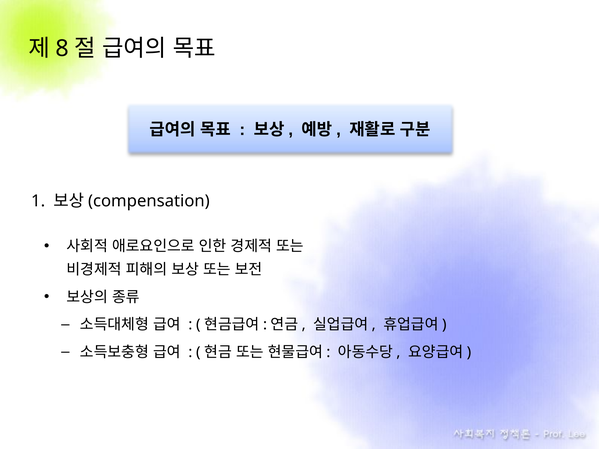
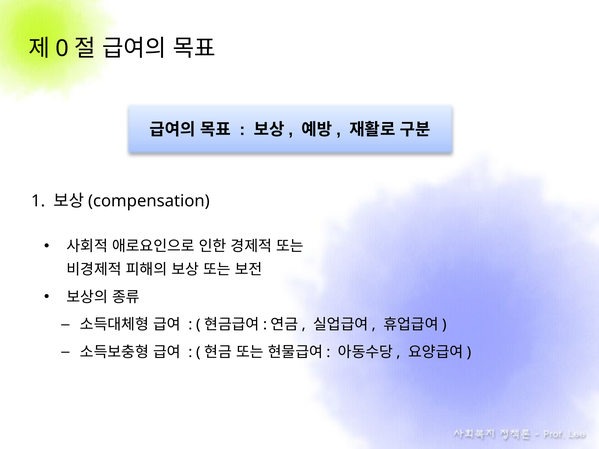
8: 8 -> 0 (62, 48)
